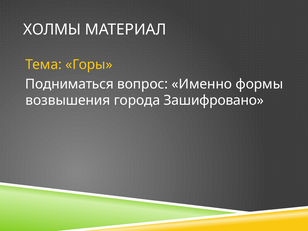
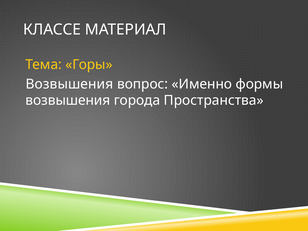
ХОЛМЫ: ХОЛМЫ -> КЛАССЕ (52, 30)
Подниматься: Подниматься -> Возвышения (69, 84)
Зашифровано: Зашифровано -> Пространства (214, 100)
